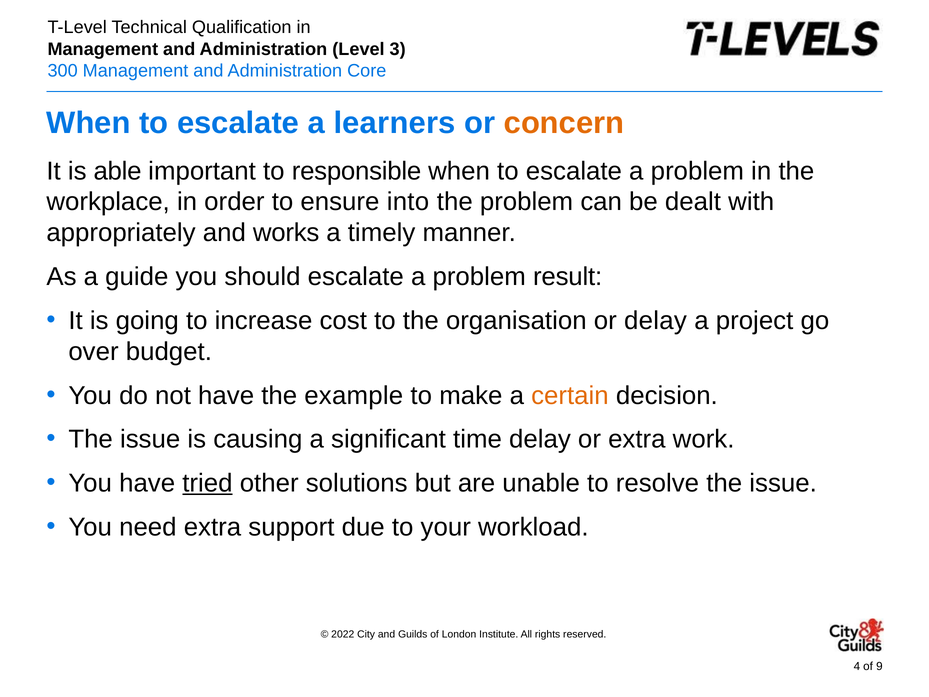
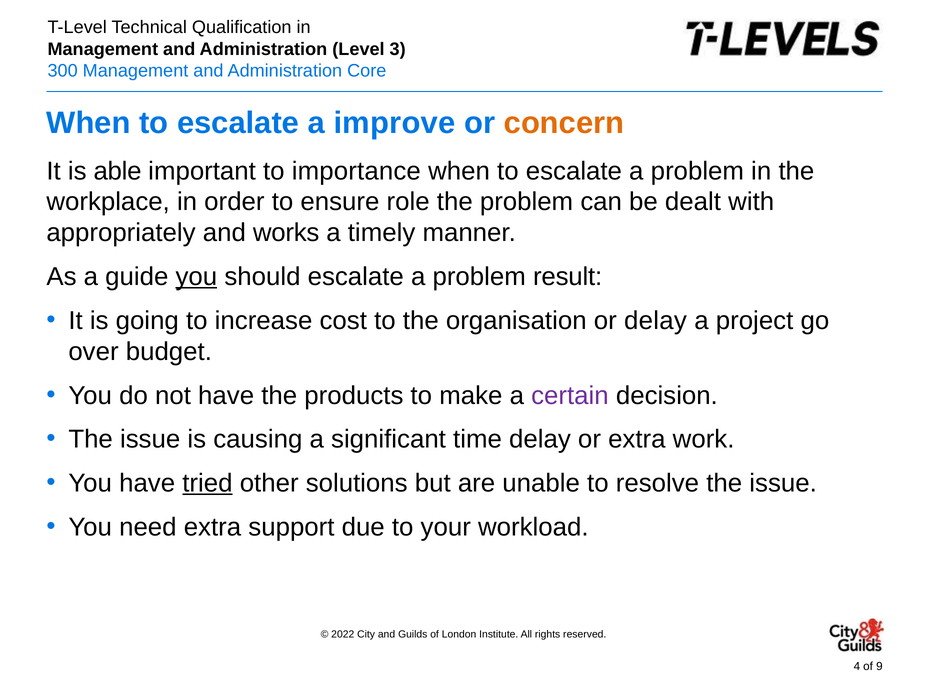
learners: learners -> improve (395, 123)
responsible: responsible -> importance (356, 171)
into: into -> role (408, 202)
you underline: none -> present (196, 277)
example: example -> products (354, 395)
certain colour: orange -> purple (570, 395)
